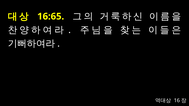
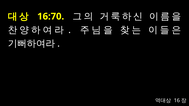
16:65: 16:65 -> 16:70 (51, 16)
